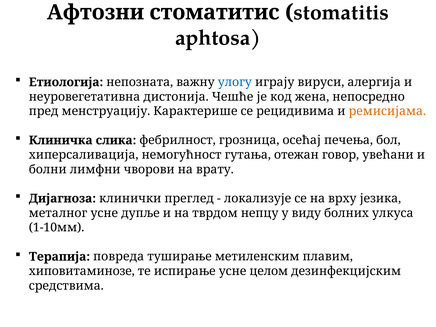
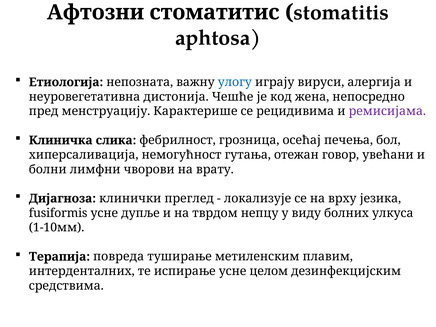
ремисијама colour: orange -> purple (387, 111)
металног: металног -> fusiformis (58, 213)
хиповитаминозе: хиповитаминозе -> интерденталних (82, 271)
